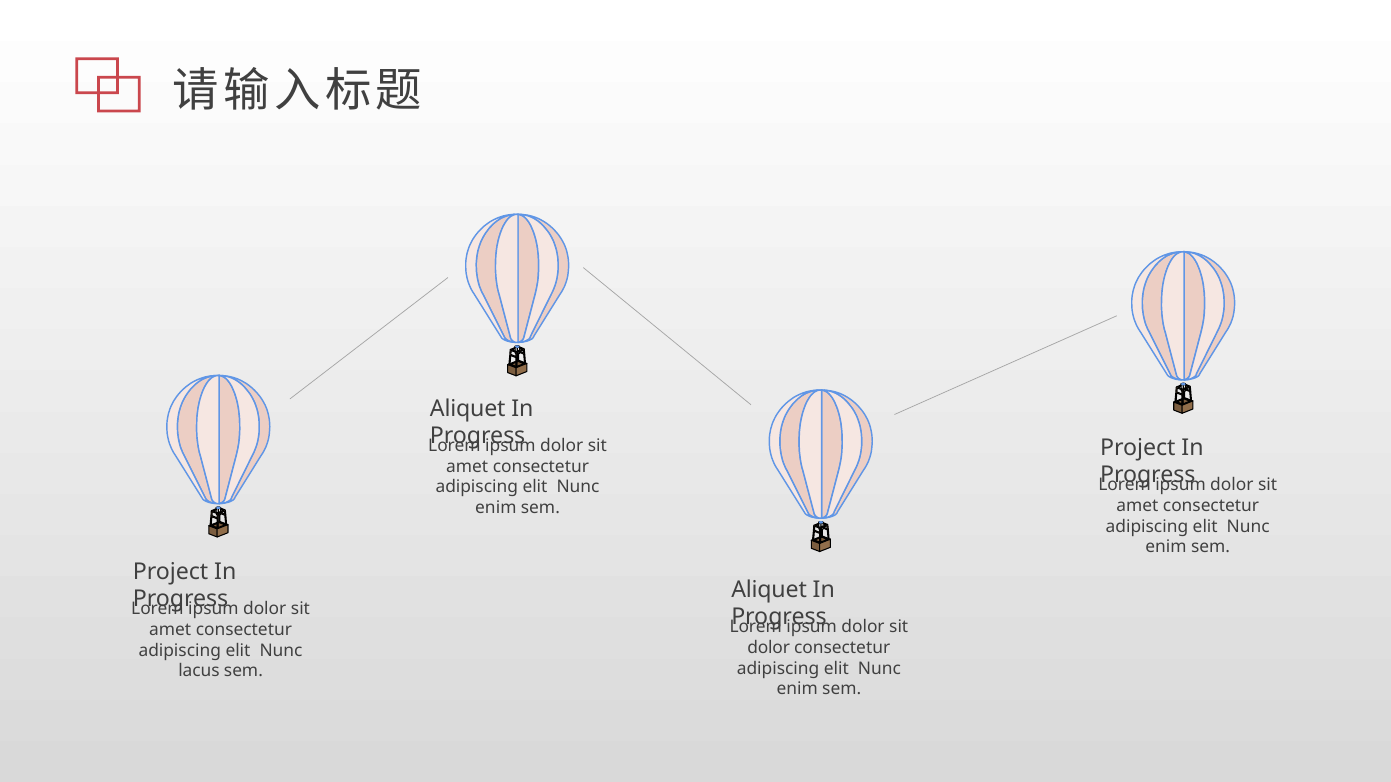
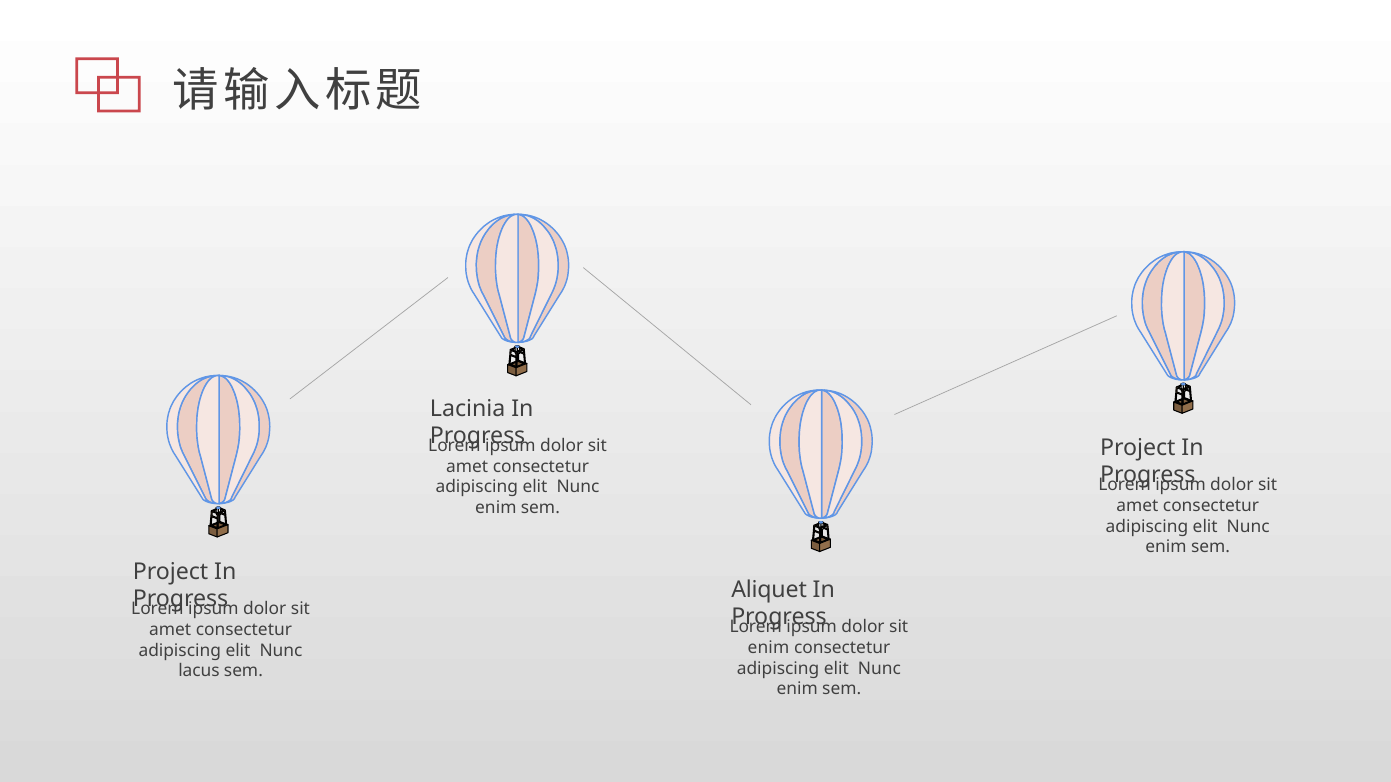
Aliquet: Aliquet -> Lacinia (468, 409)
dolor: dolor -> enim (768, 648)
